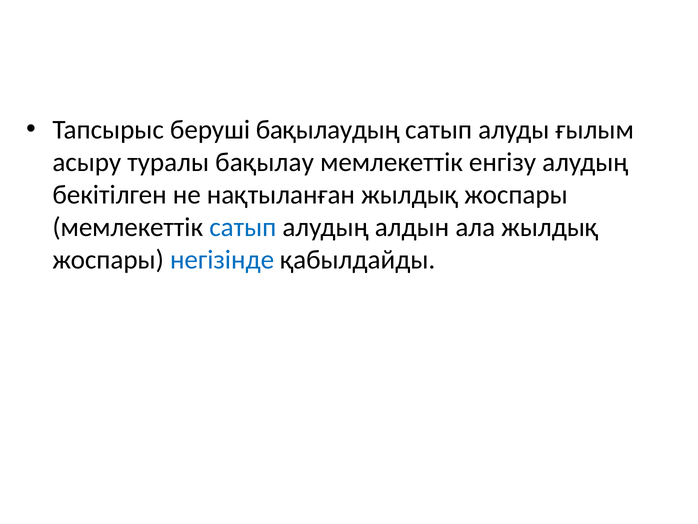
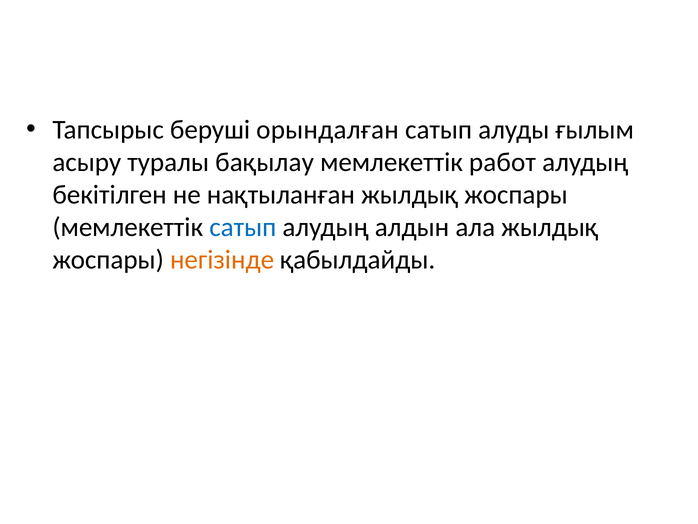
бақылаудың: бақылаудың -> орындалған (328, 129)
енгізу: енгізу -> работ (502, 162)
негізінде colour: blue -> orange (222, 259)
